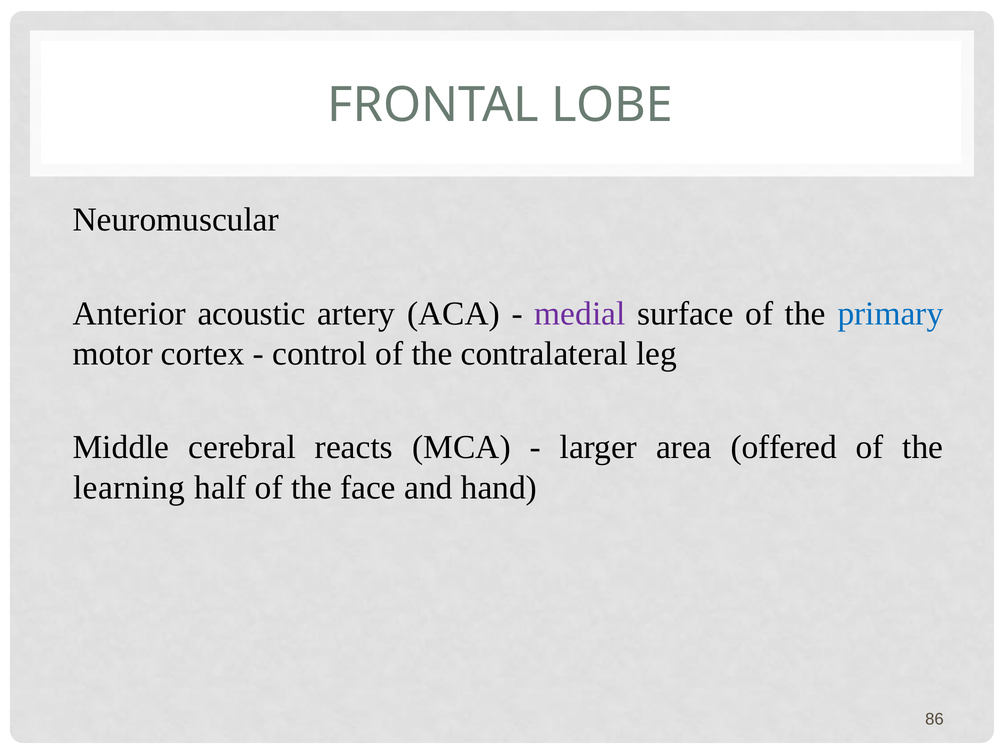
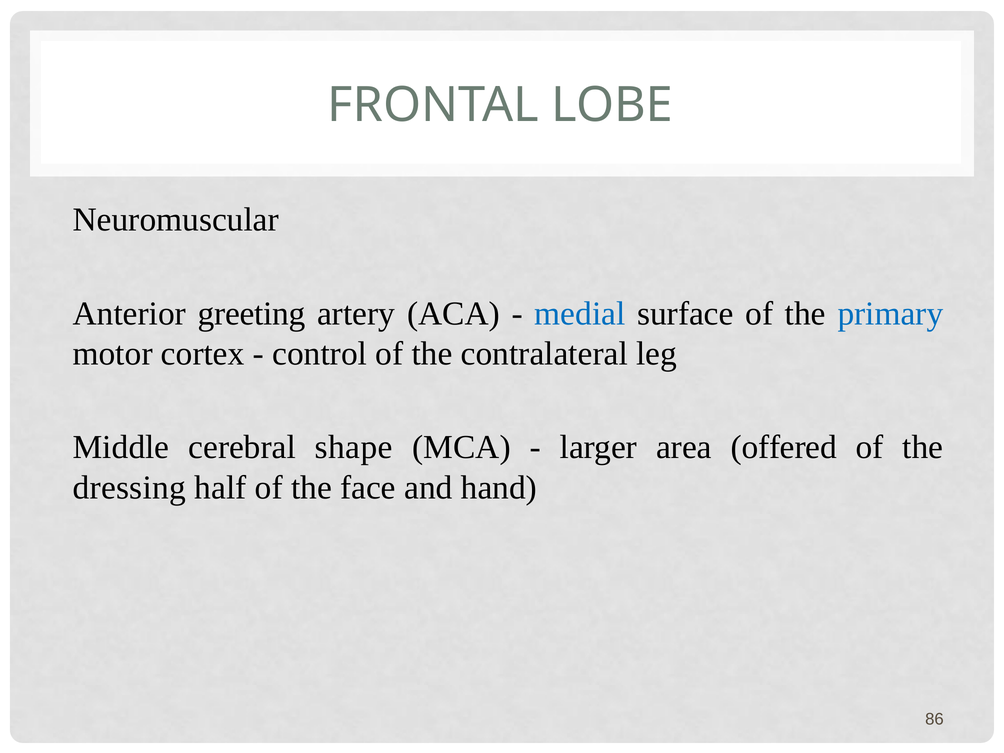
acoustic: acoustic -> greeting (252, 314)
medial colour: purple -> blue (580, 314)
reacts: reacts -> shape (354, 447)
learning: learning -> dressing (129, 488)
